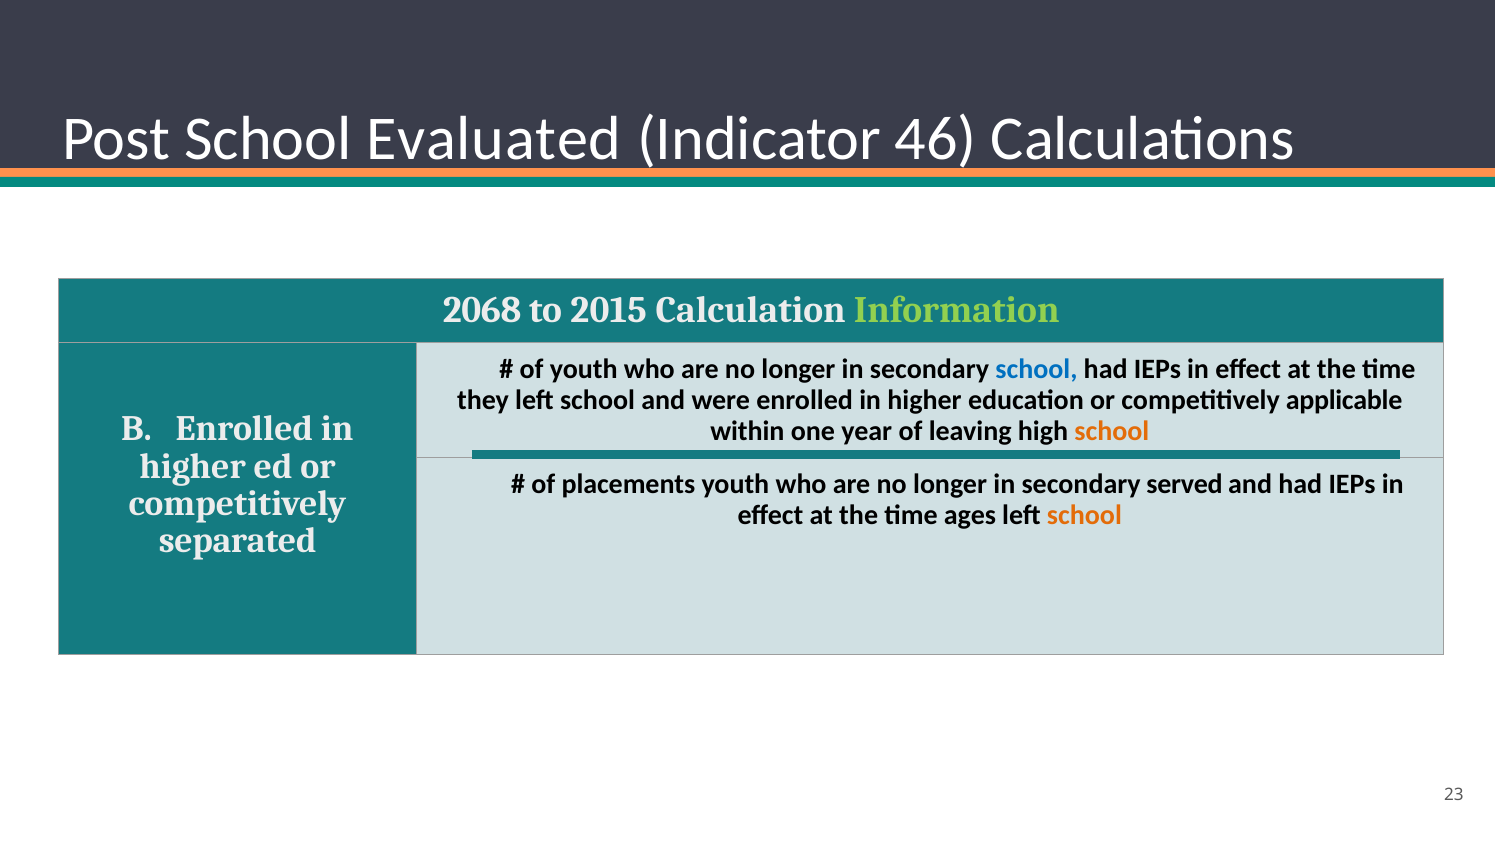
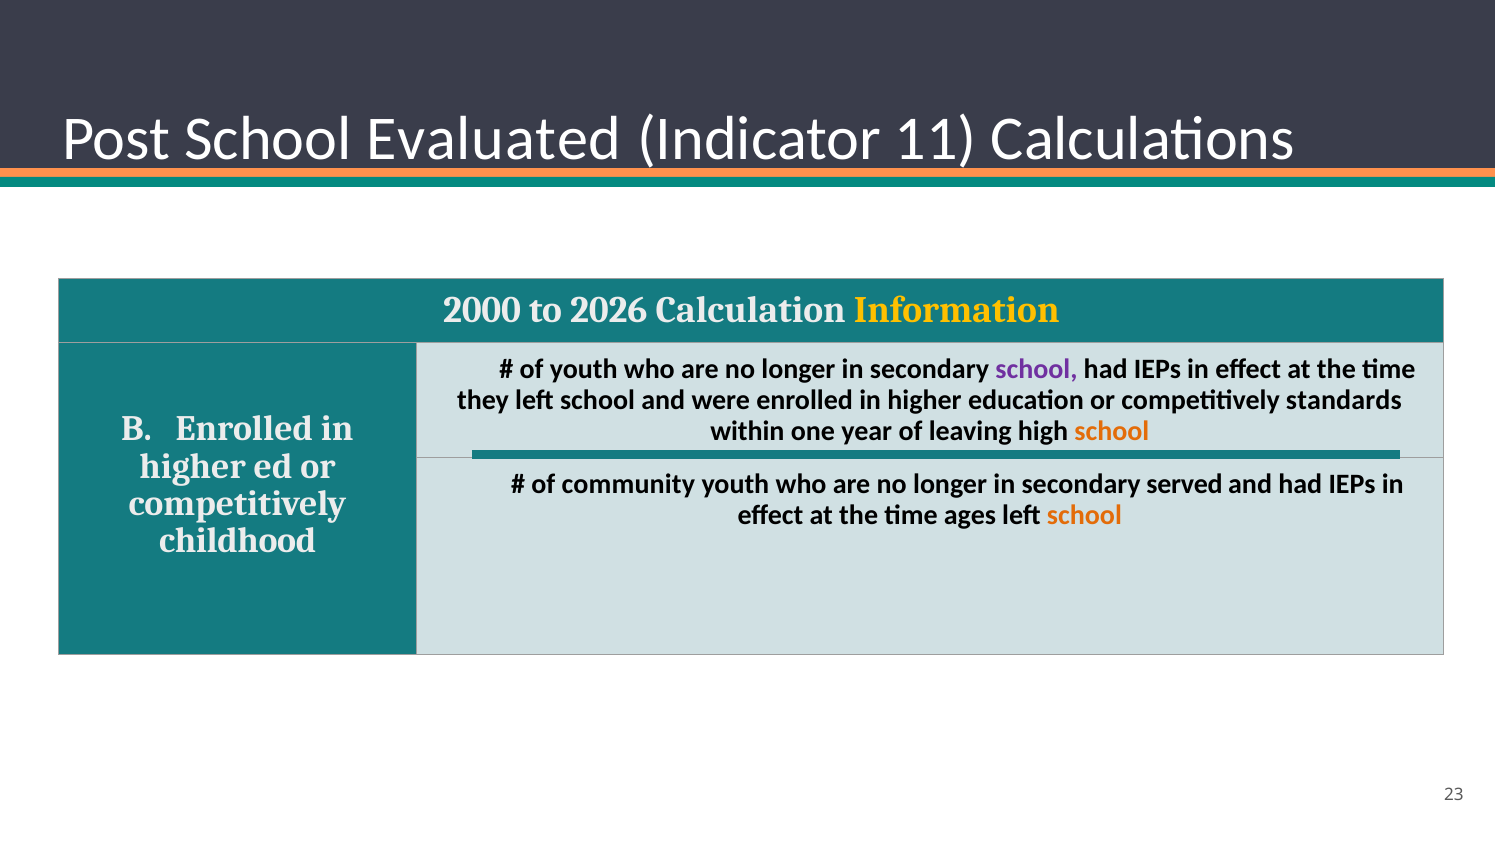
46: 46 -> 11 (936, 139)
2068: 2068 -> 2000 (482, 310)
2015: 2015 -> 2026 (609, 310)
Information colour: light green -> yellow (957, 310)
school colour: blue -> purple (1036, 369)
applicable: applicable -> standards (1344, 400)
placements: placements -> community (628, 484)
separated: separated -> childhood (238, 541)
